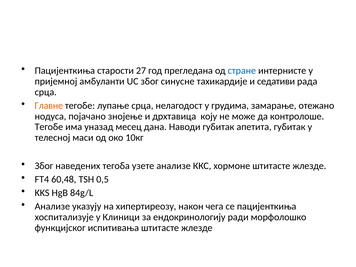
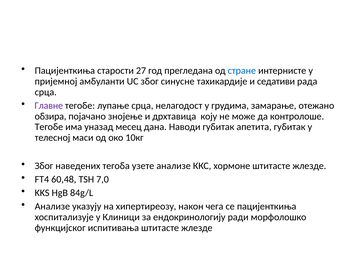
Главне colour: orange -> purple (49, 106)
нодуса: нодуса -> обзира (50, 116)
0,5: 0,5 -> 7,0 (103, 179)
